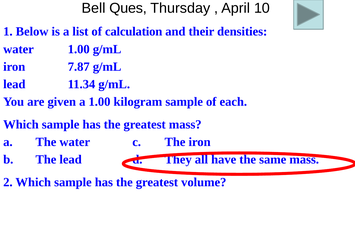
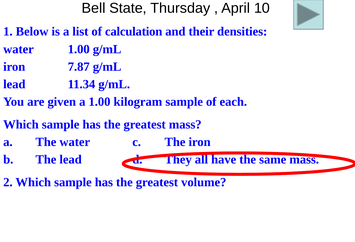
Ques: Ques -> State (128, 8)
